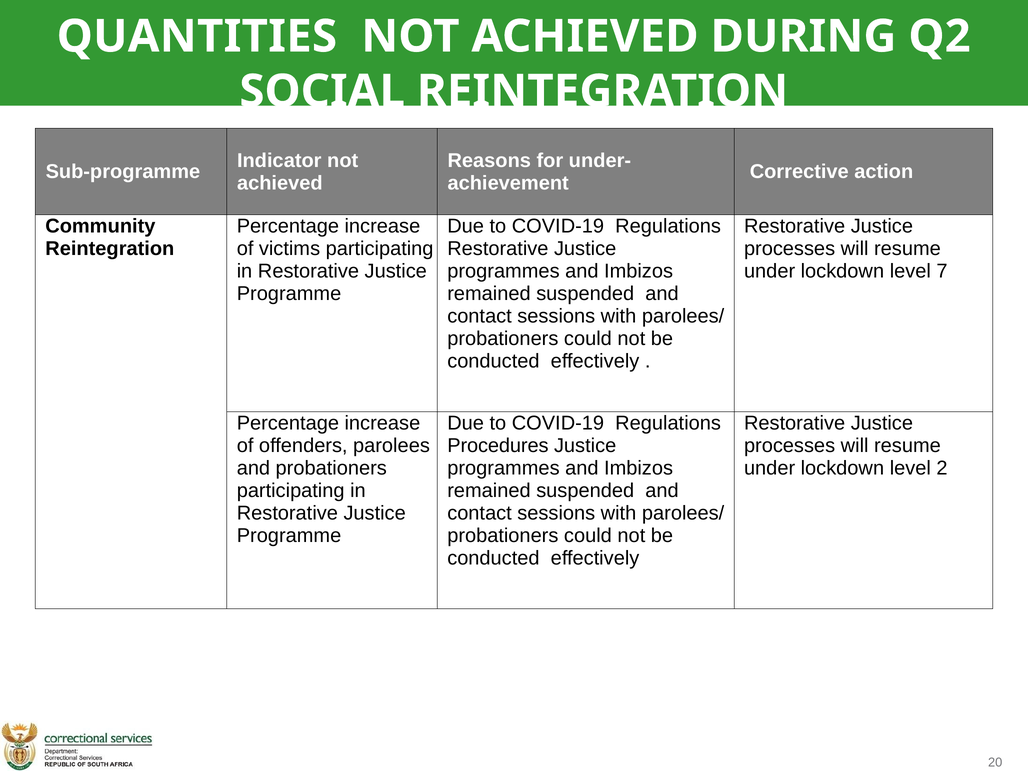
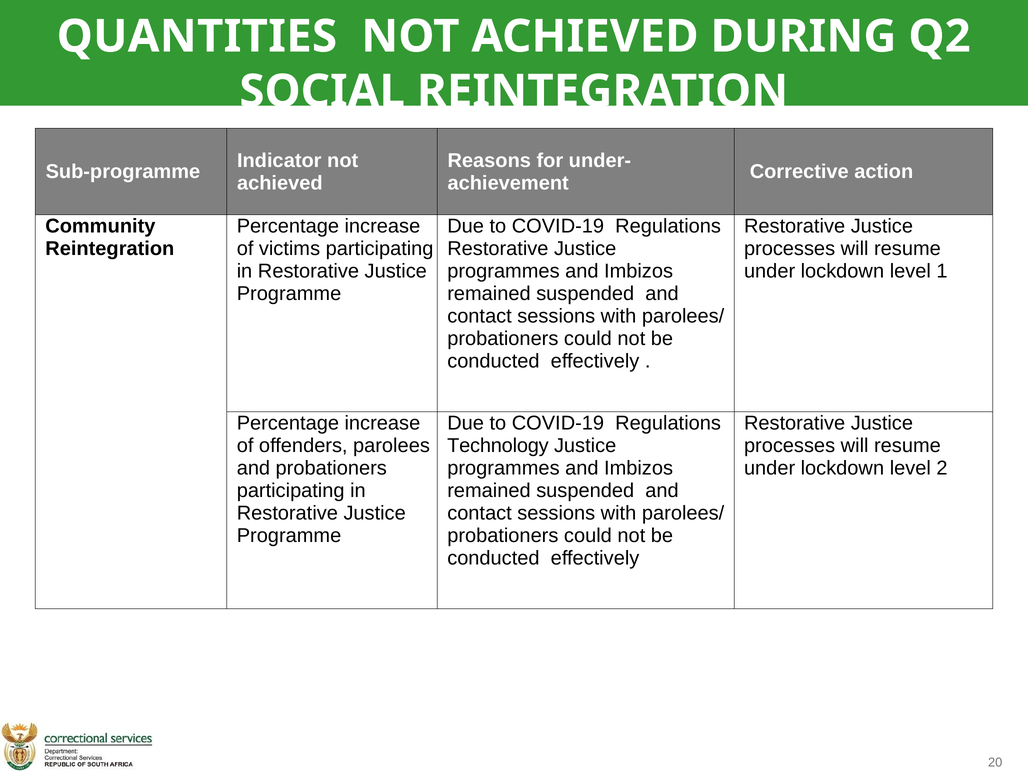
7: 7 -> 1 (942, 271)
Procedures: Procedures -> Technology (498, 446)
